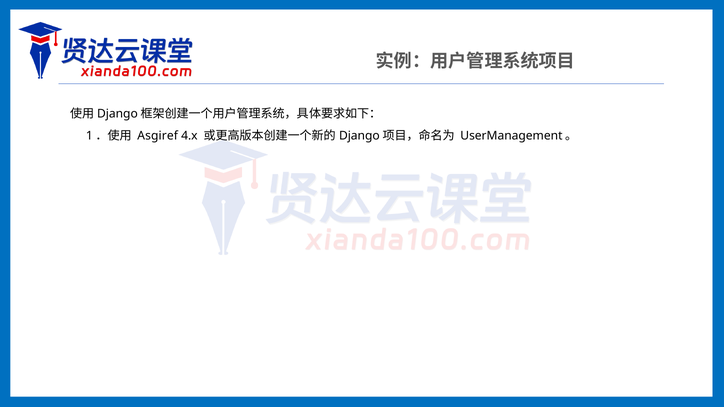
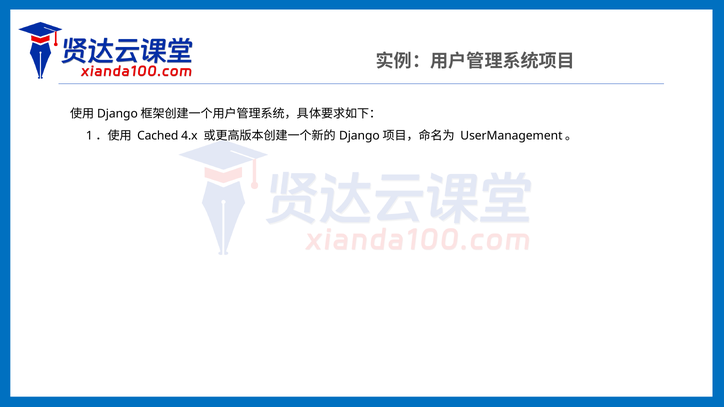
Asgiref: Asgiref -> Cached (158, 136)
